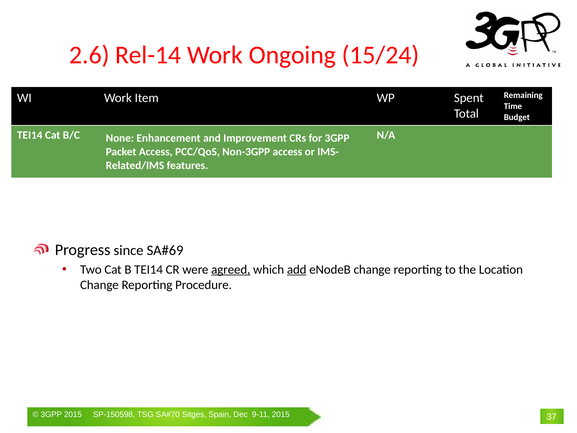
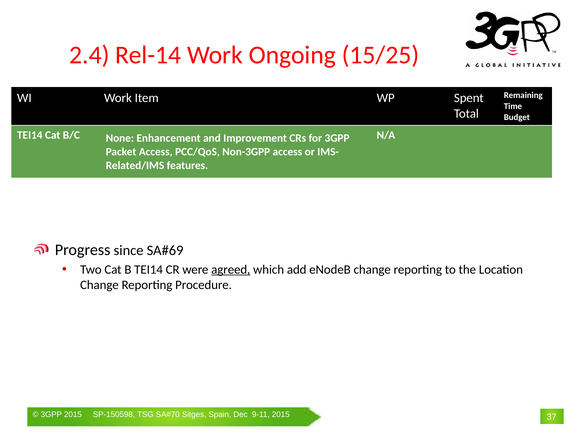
2.6: 2.6 -> 2.4 (89, 55)
15/24: 15/24 -> 15/25 (381, 55)
add underline: present -> none (297, 269)
